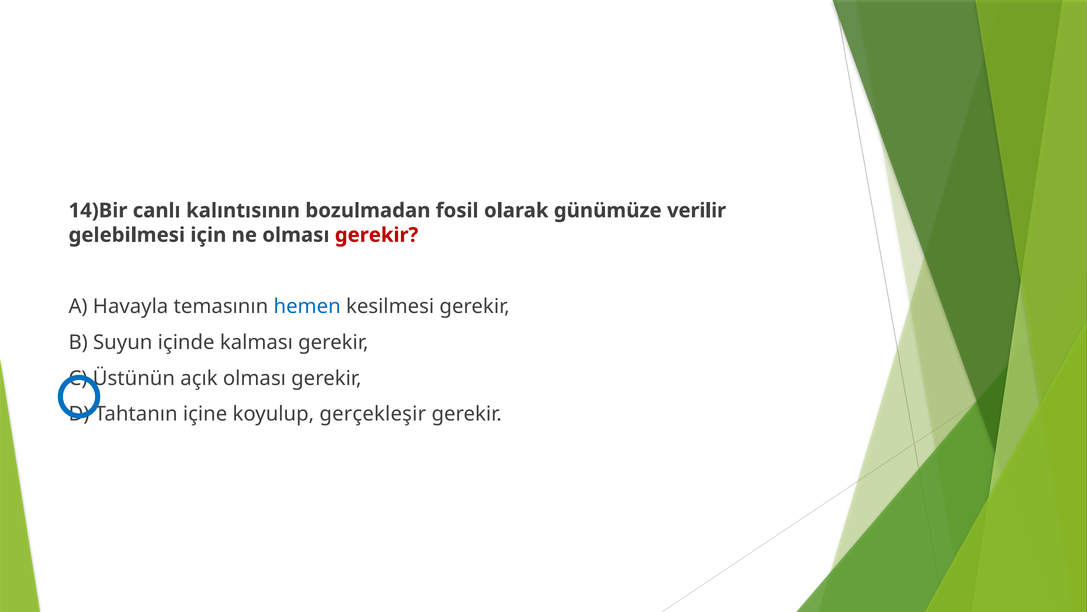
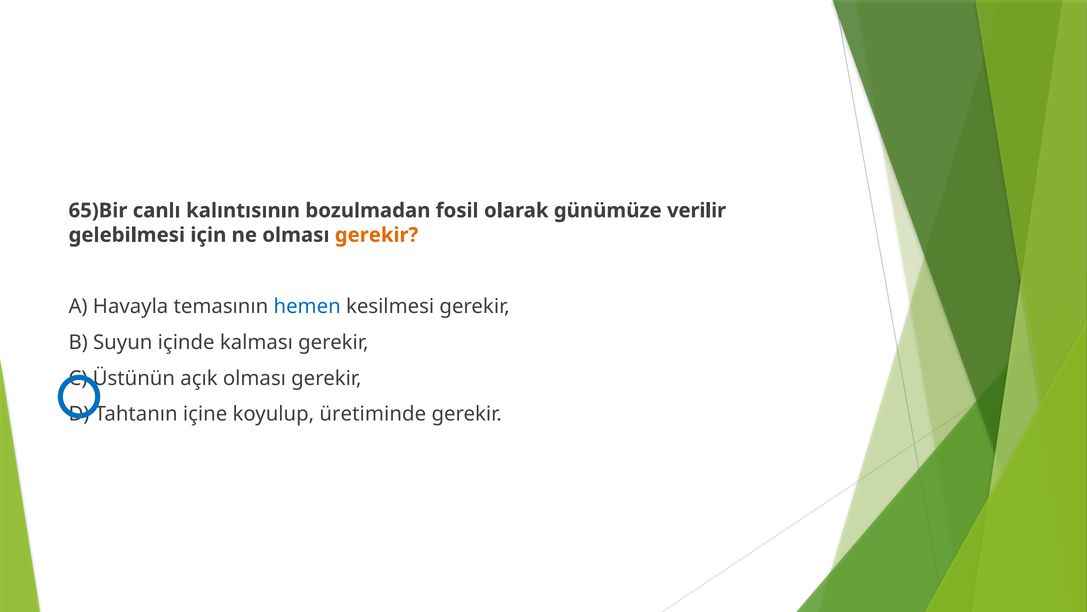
14)Bir: 14)Bir -> 65)Bir (98, 210)
gerekir colour: red -> orange (377, 235)
gerçekleşir: gerçekleşir -> üretiminde (373, 414)
